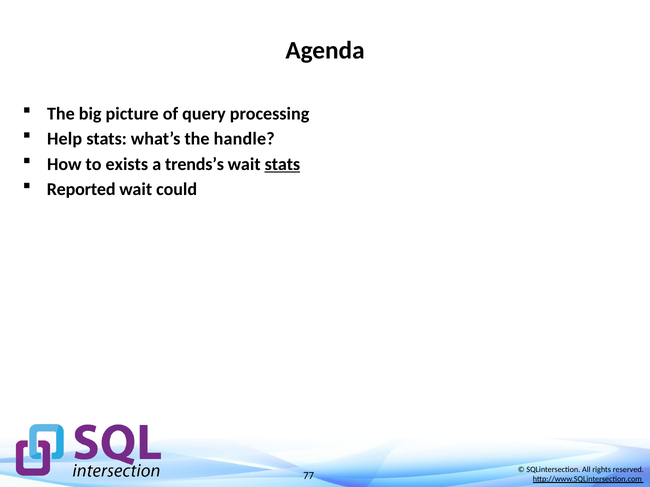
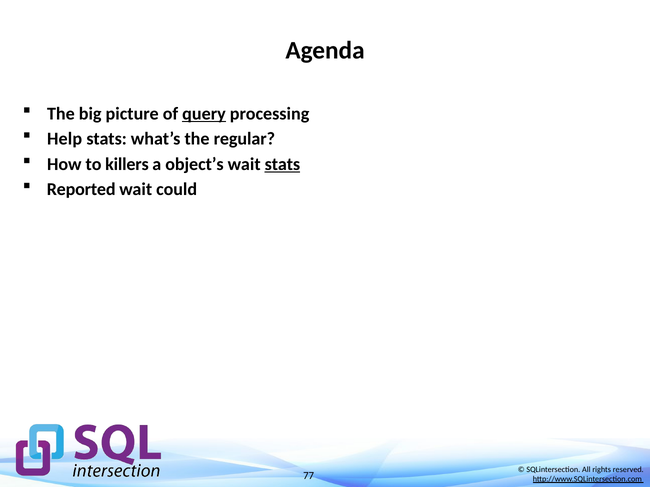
query underline: none -> present (204, 114)
handle: handle -> regular (244, 139)
exists: exists -> killers (127, 164)
trends’s: trends’s -> object’s (194, 164)
